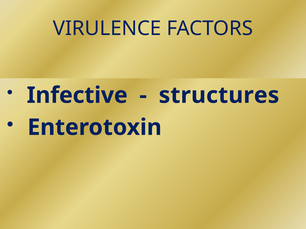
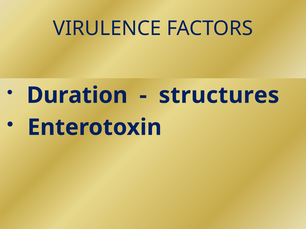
Infective: Infective -> Duration (77, 95)
